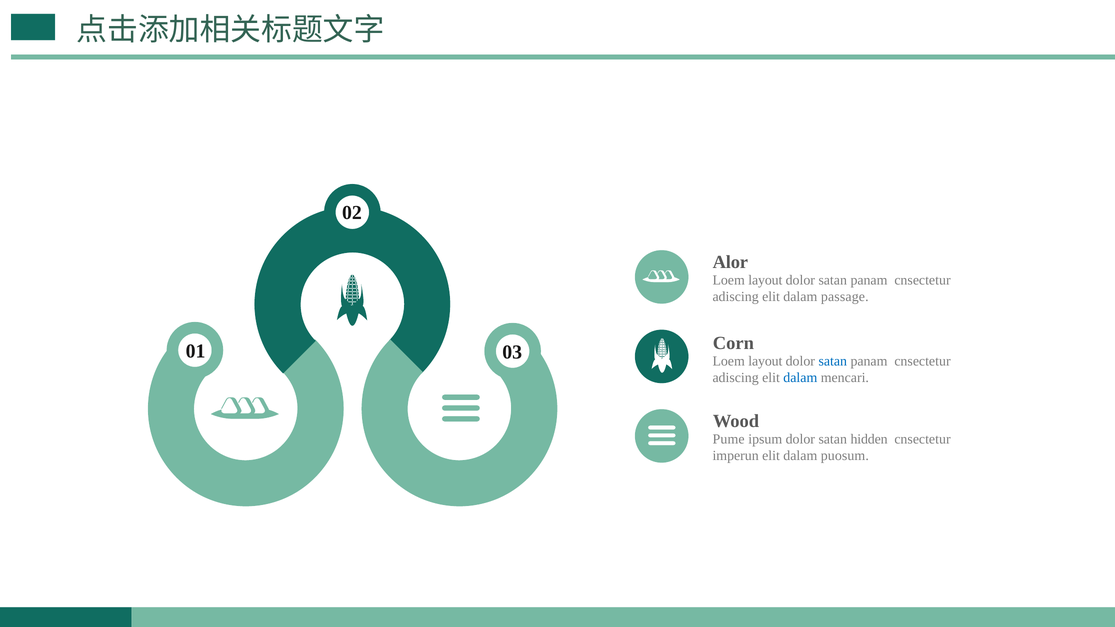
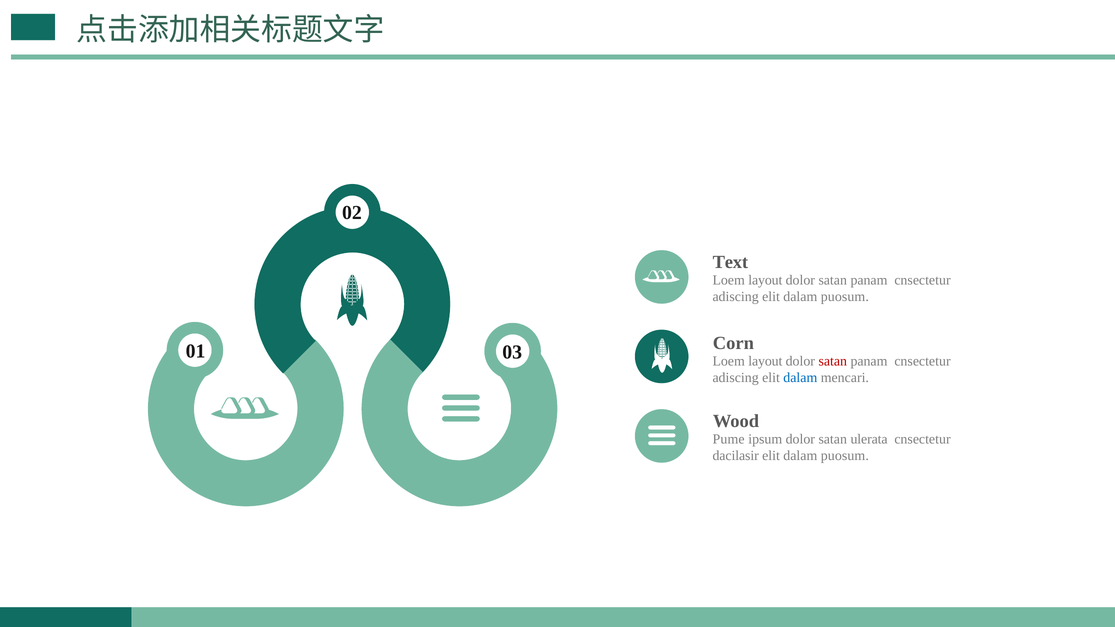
Alor: Alor -> Text (730, 262)
adiscing elit dalam passage: passage -> puosum (845, 297)
satan colour: blue -> red (833, 361)
hidden: hidden -> ulerata (869, 439)
imperun: imperun -> dacilasir (736, 456)
